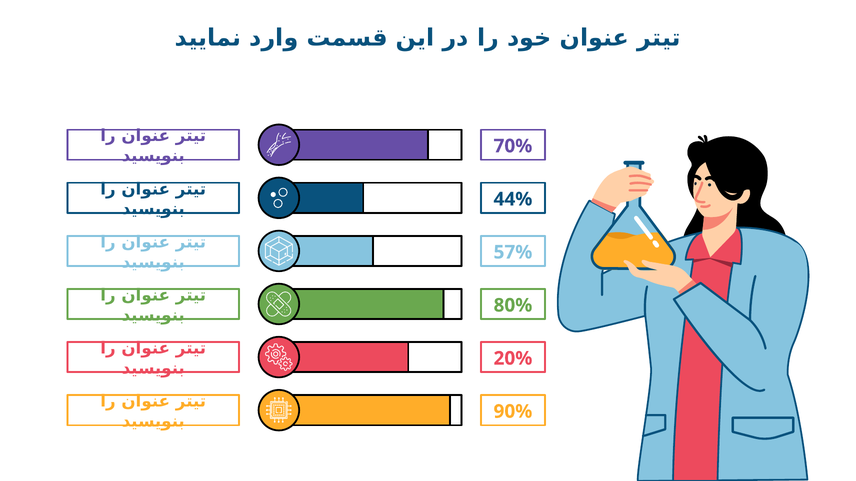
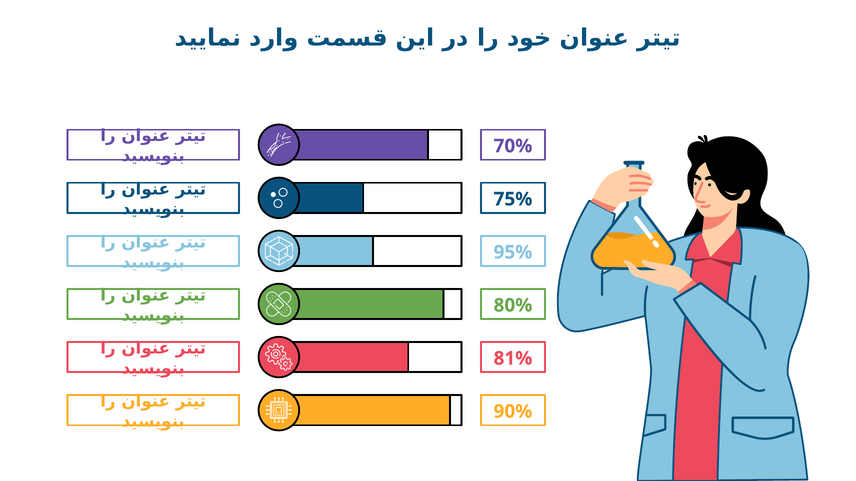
44%: 44% -> 75% (513, 199)
57%: 57% -> 95% (513, 253)
20%: 20% -> 81% (513, 359)
